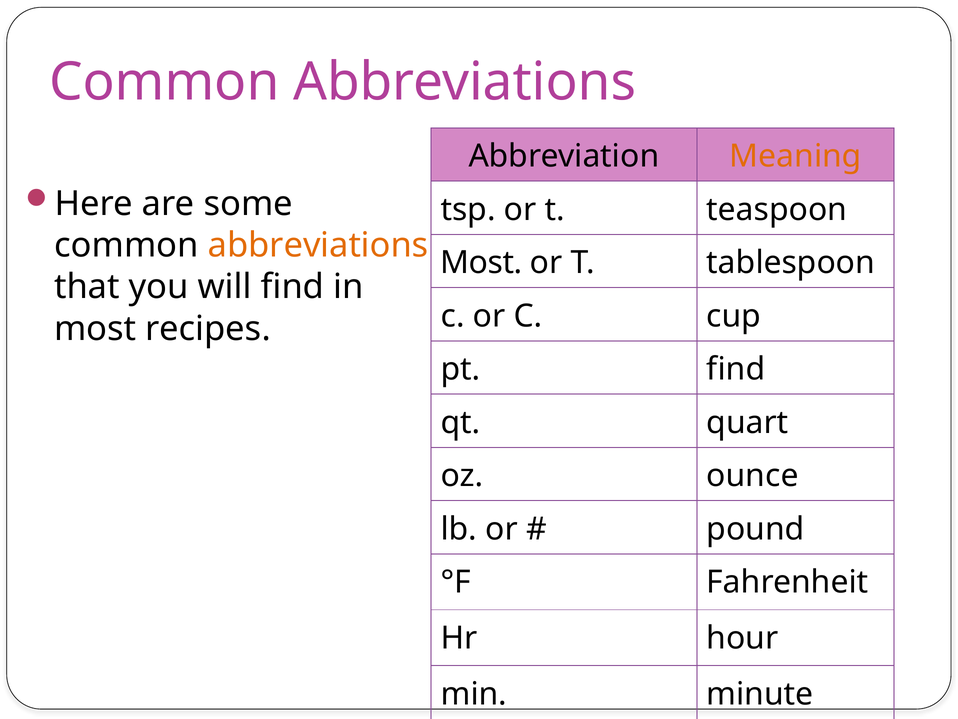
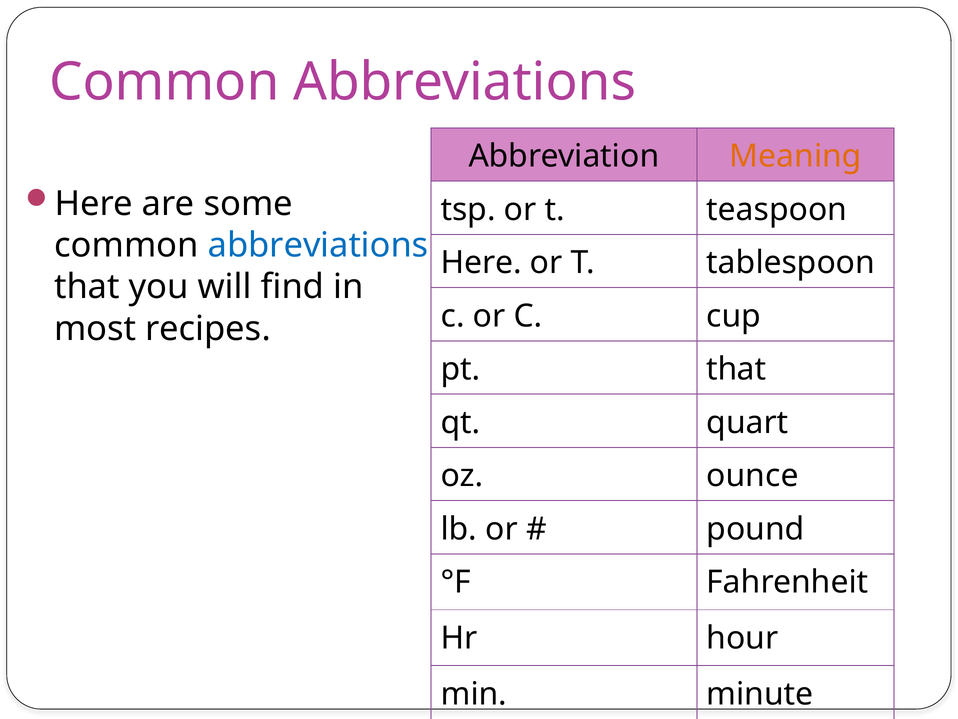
abbreviations colour: orange -> blue (318, 245)
Most: Most -> Here (481, 263)
pt find: find -> that (736, 369)
